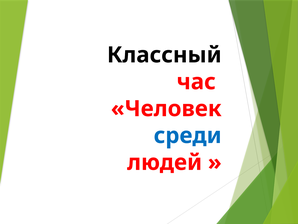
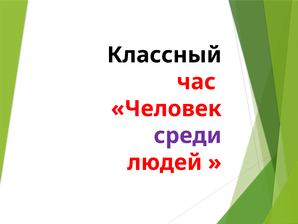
среди colour: blue -> purple (188, 135)
